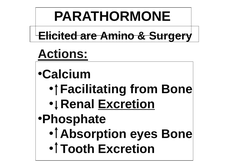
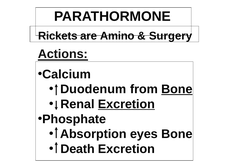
Elicited: Elicited -> Rickets (58, 36)
Facilitating: Facilitating -> Duodenum (93, 90)
Bone underline: none -> present (177, 90)
Tooth: Tooth -> Death (78, 150)
